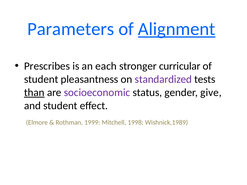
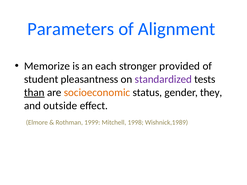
Alignment underline: present -> none (177, 29)
Prescribes: Prescribes -> Memorize (47, 66)
curricular: curricular -> provided (180, 66)
socioeconomic colour: purple -> orange (97, 93)
give: give -> they (211, 93)
and student: student -> outside (60, 106)
